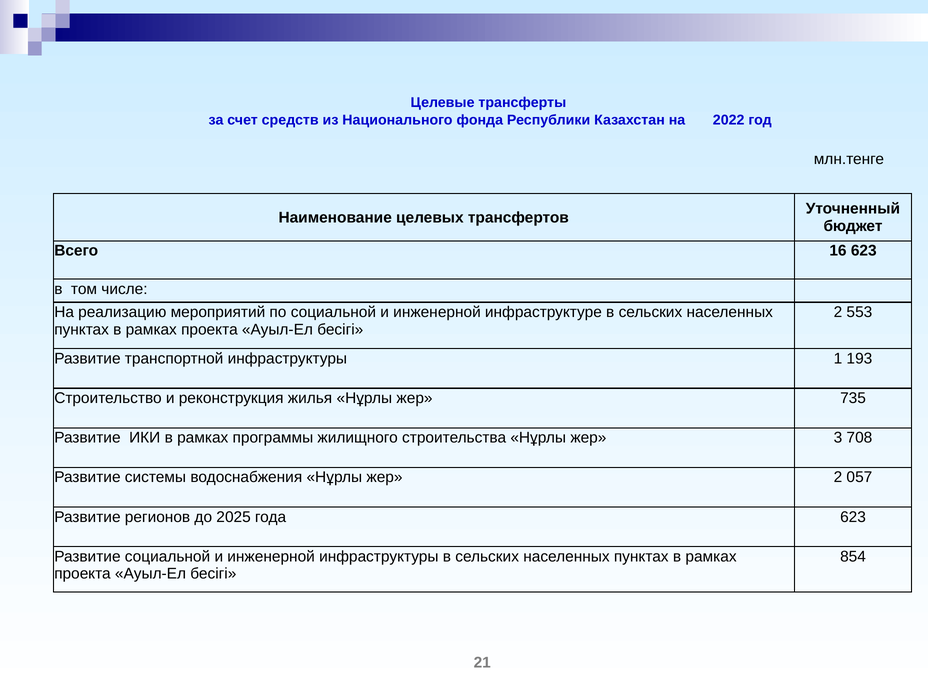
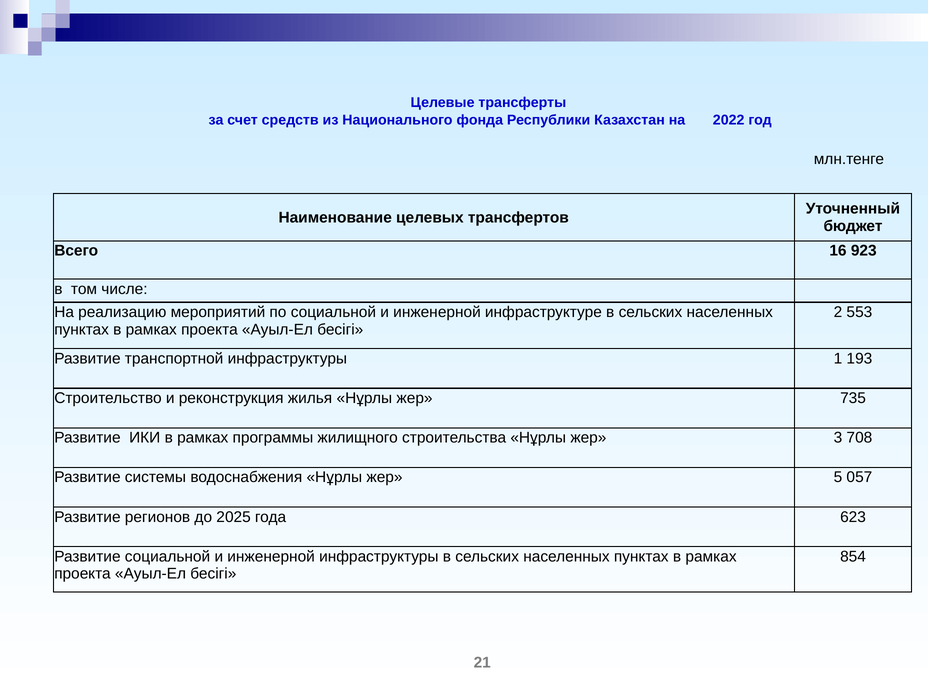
16 623: 623 -> 923 (864, 251)
жер 2: 2 -> 5 (838, 477)
